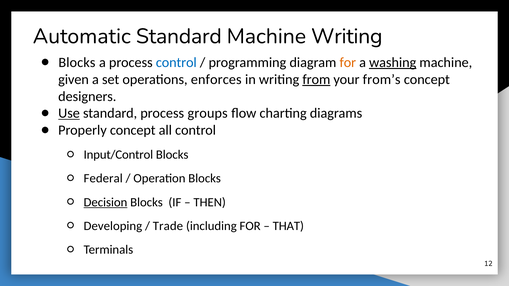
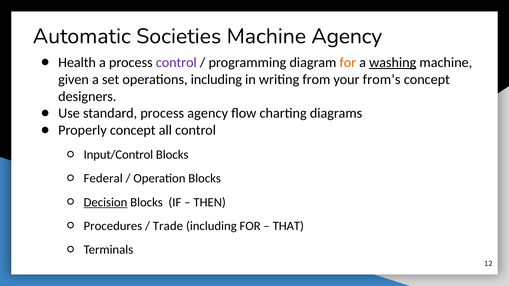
Automatic Standard: Standard -> Societies (179, 36)
Machine Writing: Writing -> Agency (347, 36)
Blocks: Blocks -> Health (77, 63)
control colour: blue -> purple (176, 63)
operations enforces: enforces -> including (216, 79)
from underline: present -> none (316, 79)
Use underline: present -> none (69, 113)
process groups: groups -> agency (208, 113)
Developing: Developing -> Procedures (113, 226)
